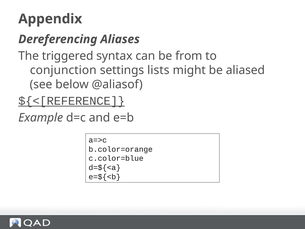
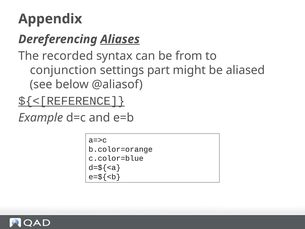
Aliases underline: none -> present (120, 39)
triggered: triggered -> recorded (68, 56)
lists: lists -> part (158, 70)
